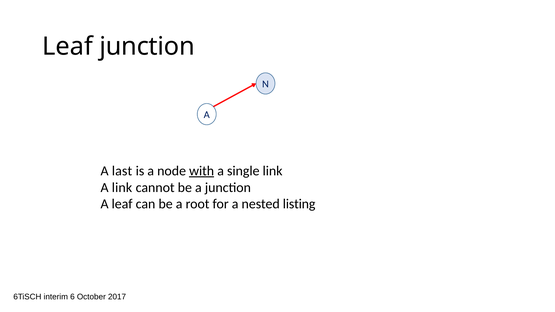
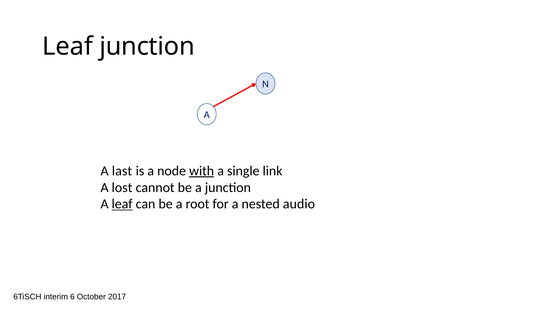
A link: link -> lost (122, 188)
leaf underline: none -> present (122, 204)
listing: listing -> audio (299, 204)
